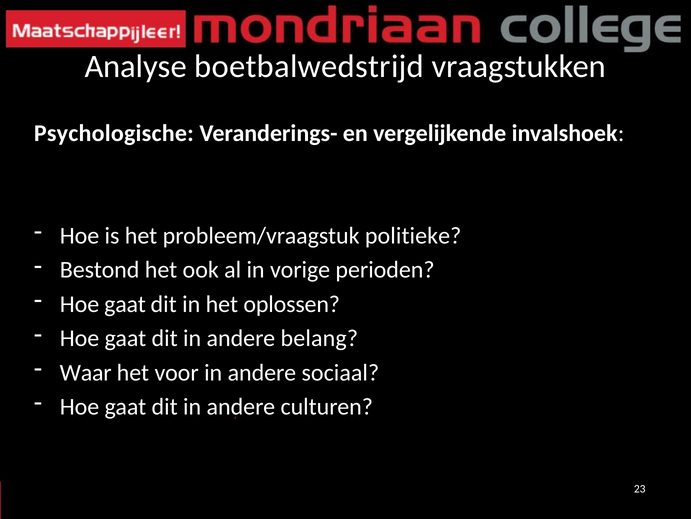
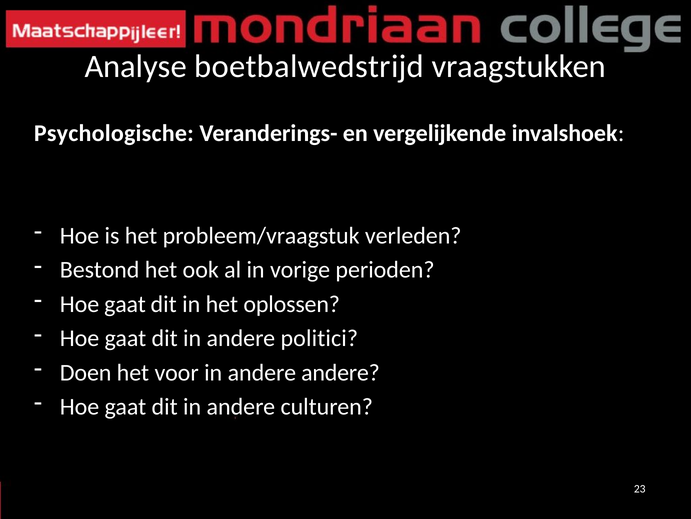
politieke: politieke -> verleden (413, 235)
belang: belang -> politici (319, 338)
Waar: Waar -> Doen (86, 372)
andere sociaal: sociaal -> andere (340, 372)
